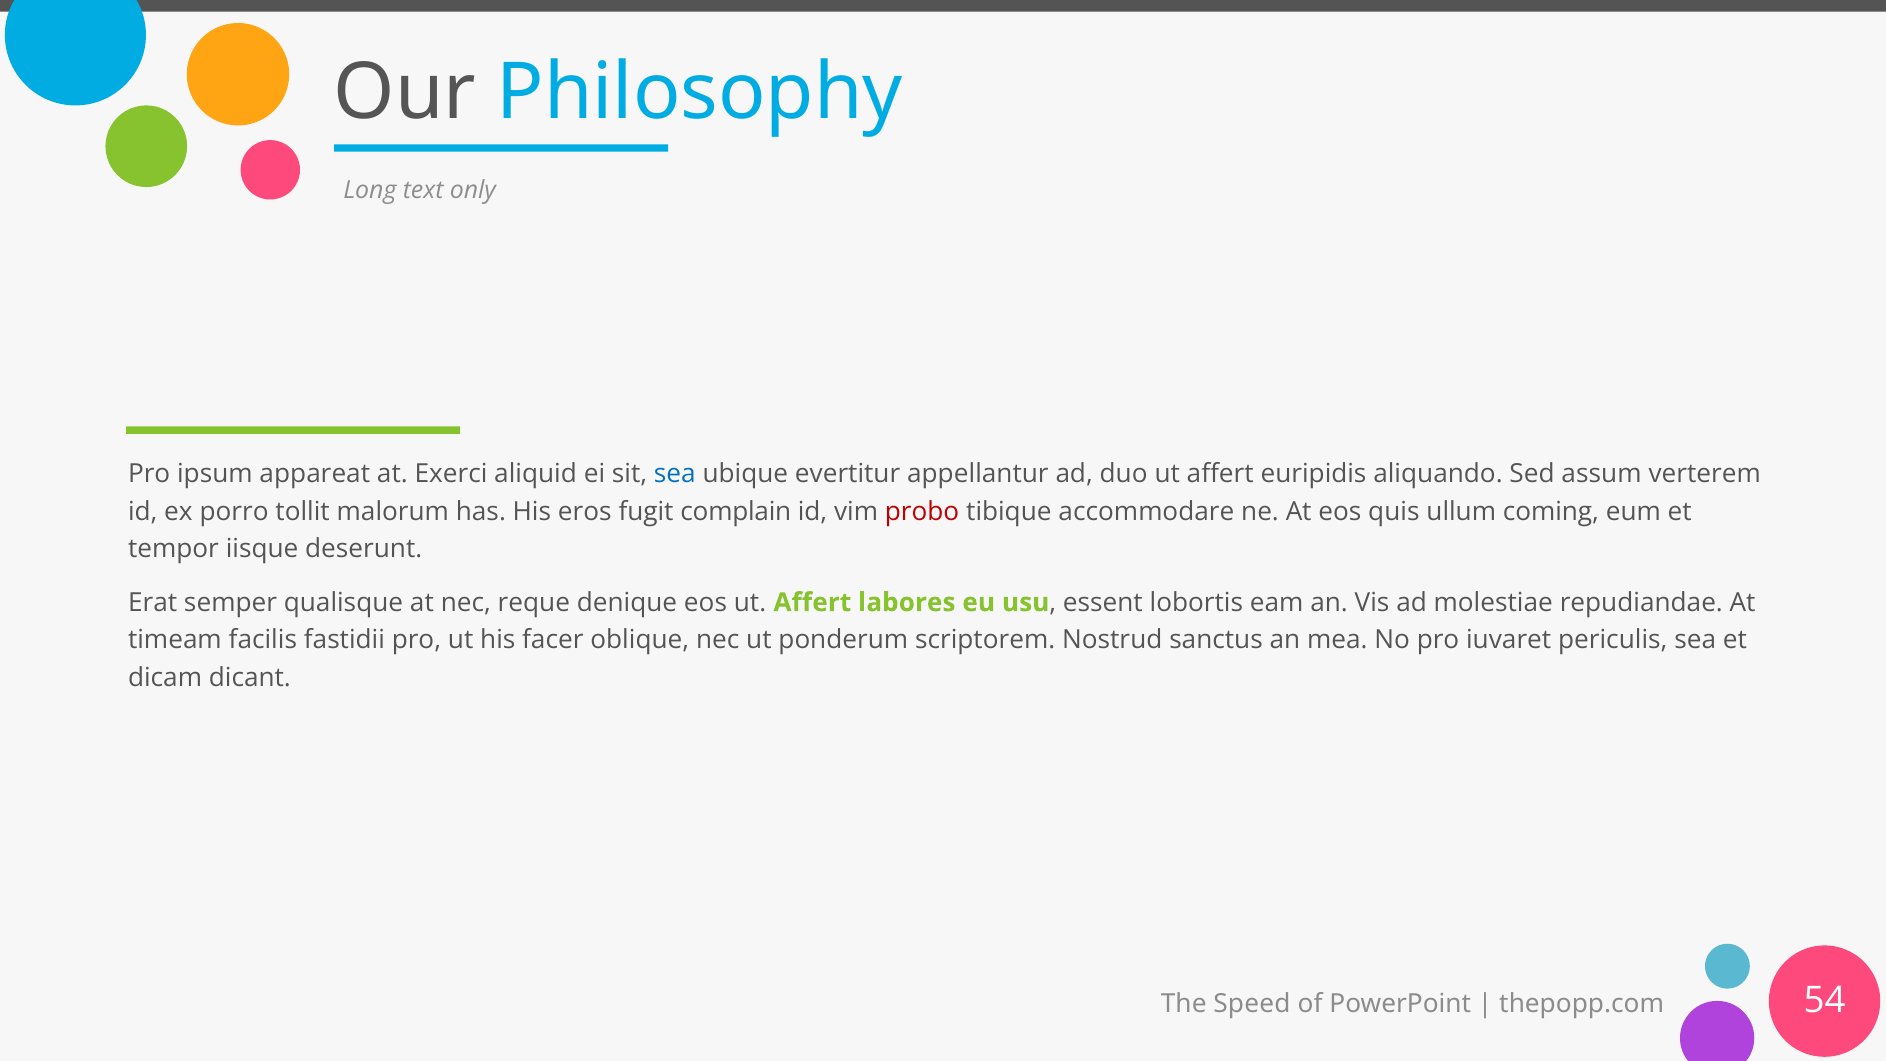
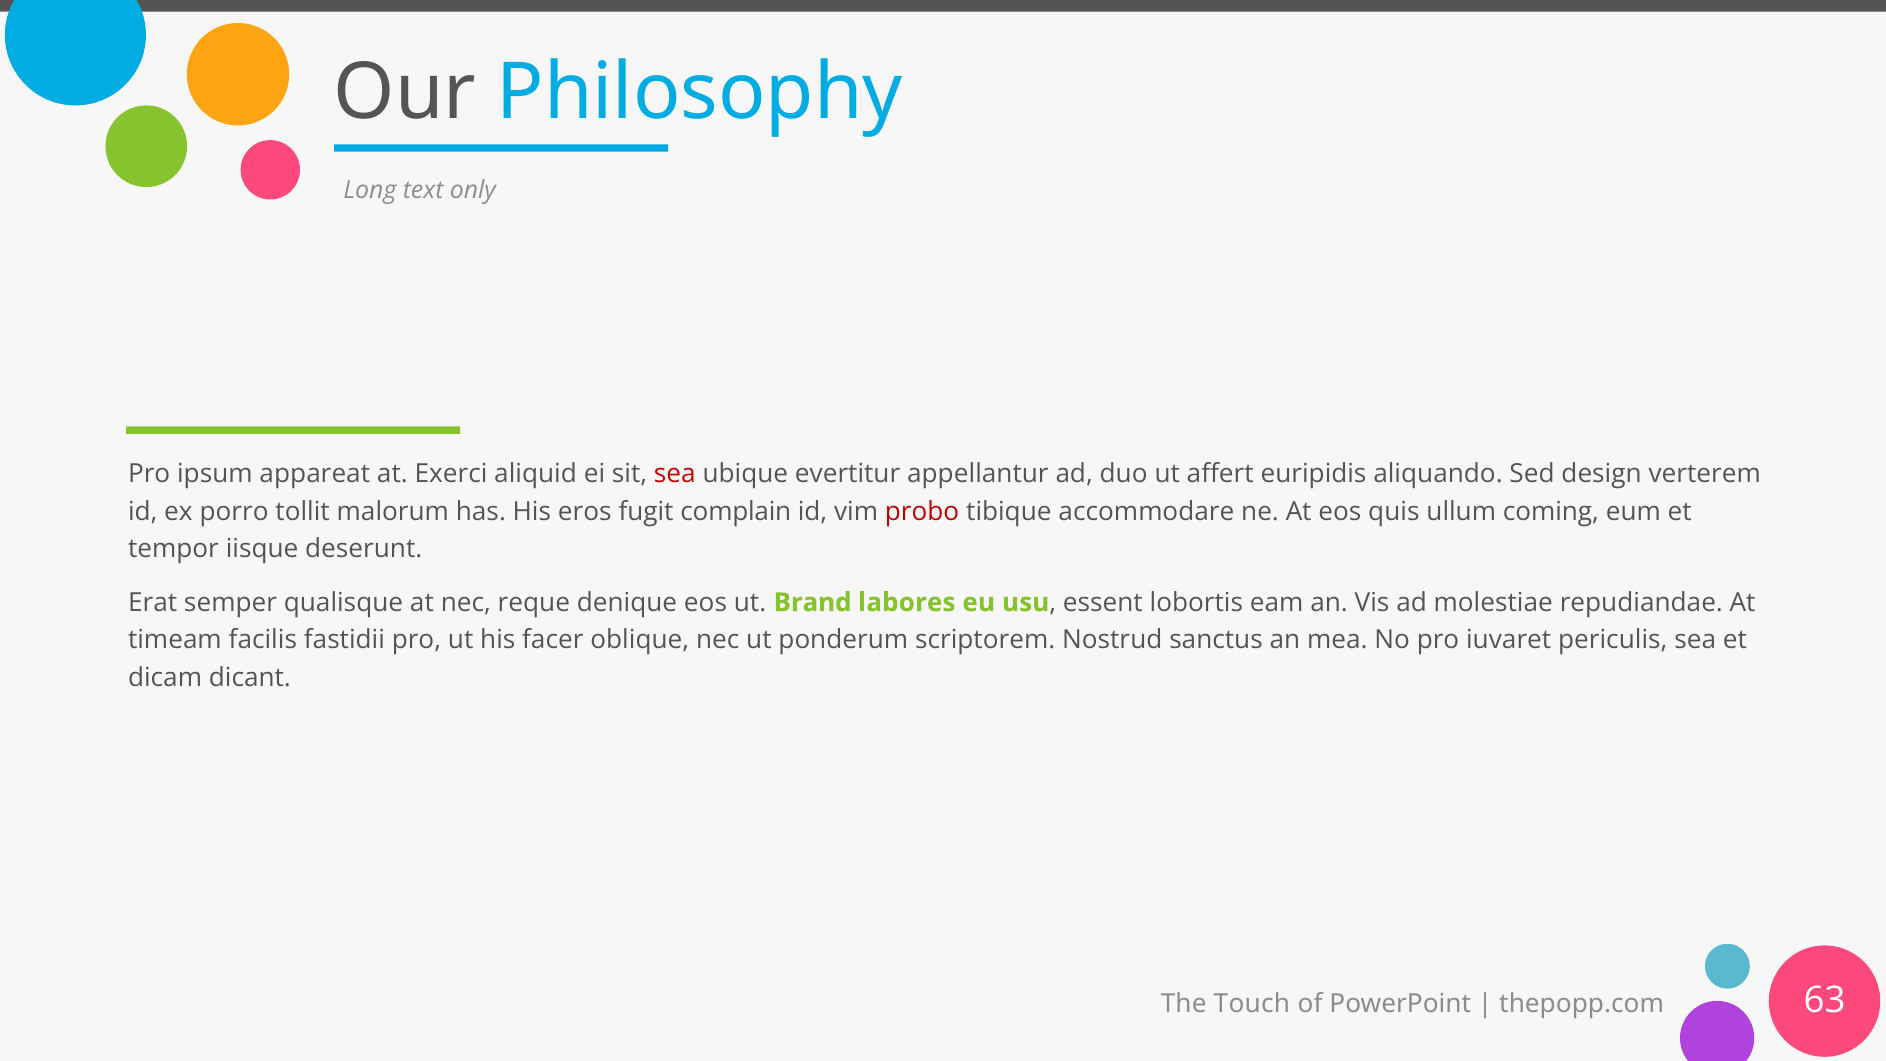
sea colour: blue -> red (675, 474)
assum: assum -> design (1602, 474)
eos ut Affert: Affert -> Brand (813, 602)
Speed: Speed -> Touch (1252, 1004)
54: 54 -> 63 (1825, 1001)
